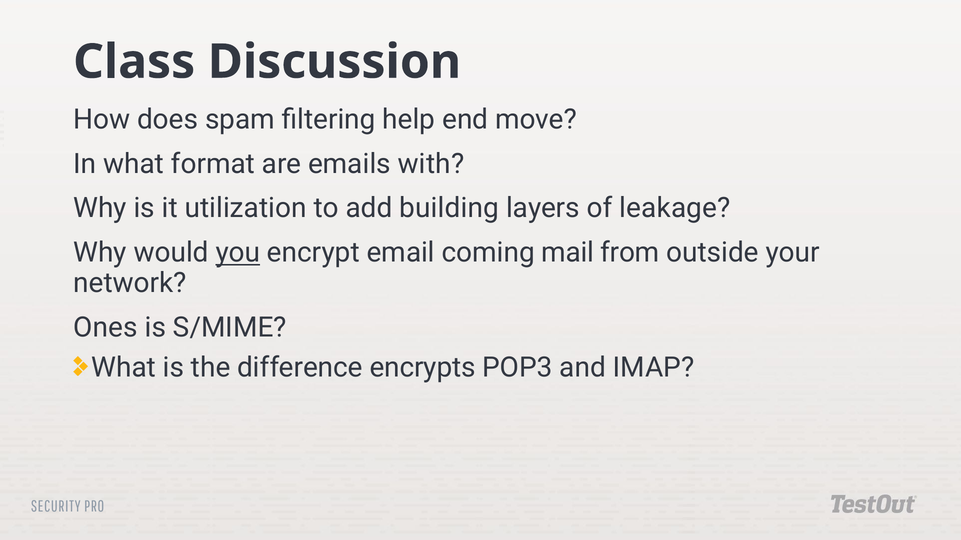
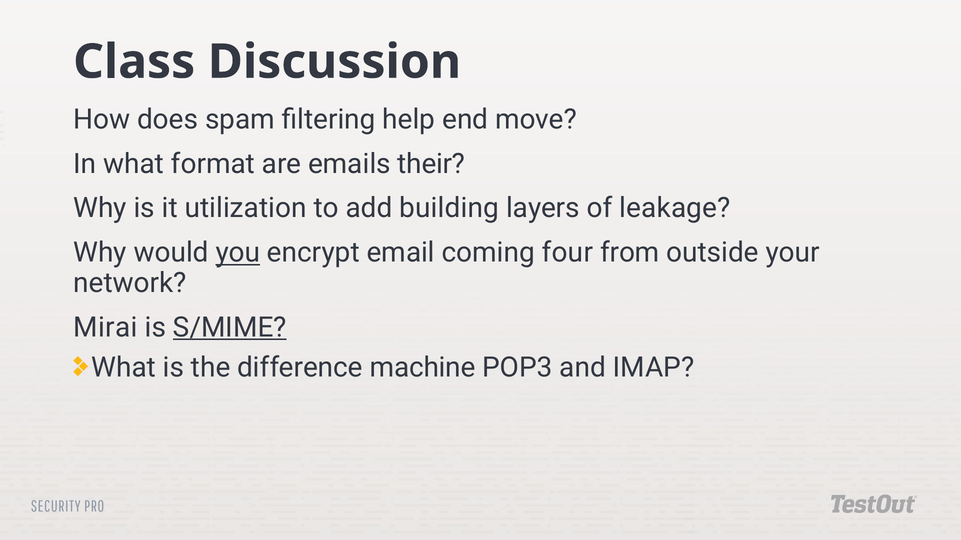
with: with -> their (431, 164)
mail: mail -> four (567, 253)
Ones: Ones -> Mirai (105, 328)
S/MIME underline: none -> present (230, 328)
encrypts: encrypts -> machine (423, 368)
